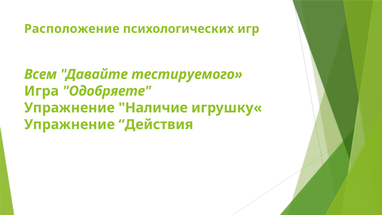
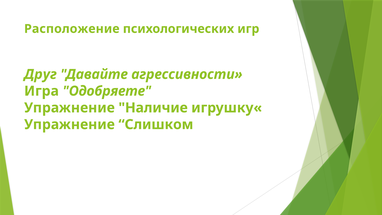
Всем: Всем -> Друг (40, 74)
тестируемого: тестируемого -> агрессивности (187, 74)
Действия: Действия -> Слишком (156, 124)
